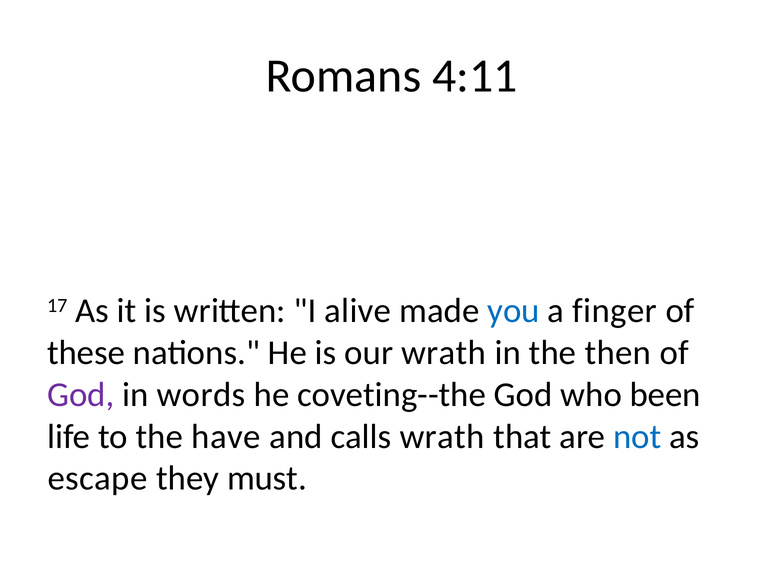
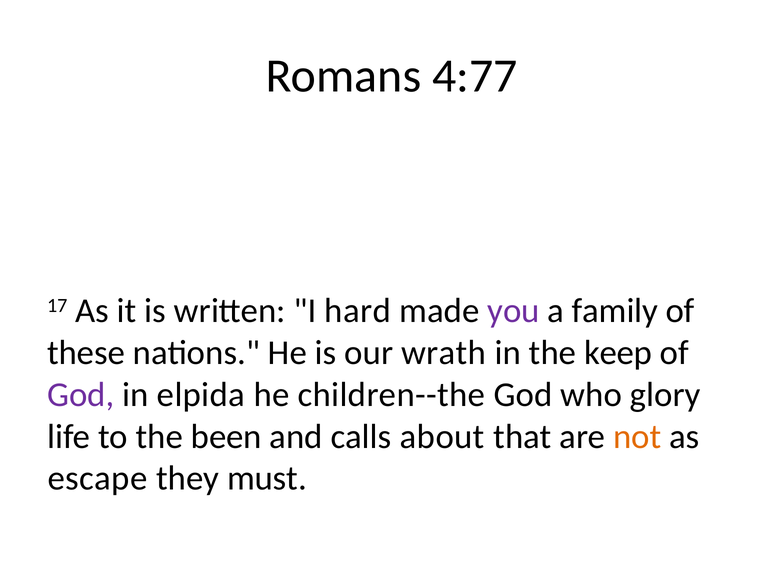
4:11: 4:11 -> 4:77 (475, 76)
alive: alive -> hard (358, 311)
you colour: blue -> purple (513, 311)
finger: finger -> family (615, 311)
then: then -> keep (618, 353)
words: words -> elpida (201, 395)
coveting--the: coveting--the -> children--the (391, 395)
been: been -> glory (665, 395)
have: have -> been (226, 437)
calls wrath: wrath -> about (442, 437)
not colour: blue -> orange (637, 437)
